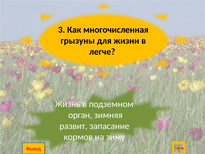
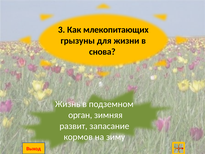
многочисленная: многочисленная -> млекопитающих (116, 30)
легче: легче -> снова (102, 52)
